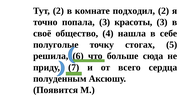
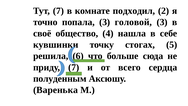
Тут 2: 2 -> 7 (58, 11)
красоты: красоты -> головой (133, 22)
полуголые: полуголые -> кувшинки (56, 45)
Появится: Появится -> Варенька (56, 90)
